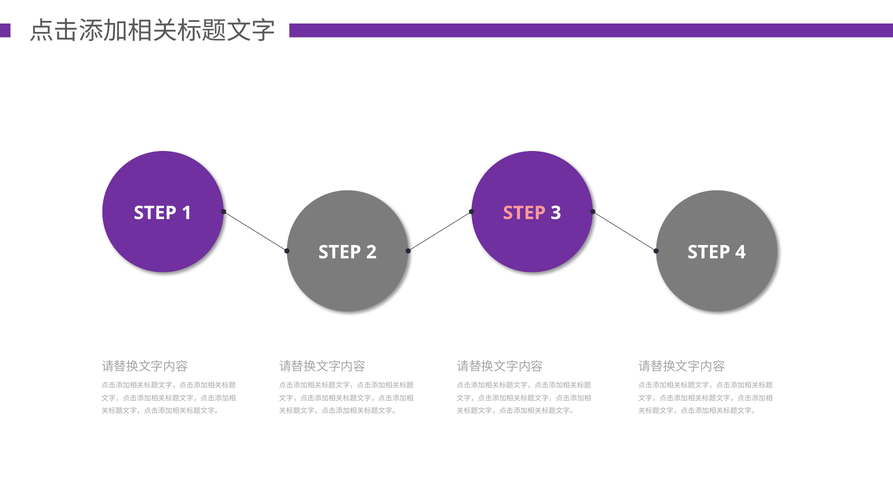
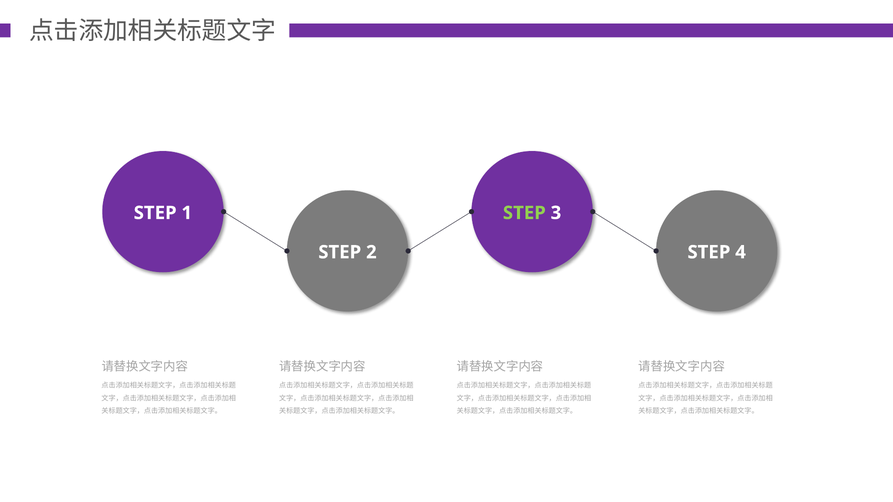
STEP colour: pink -> light green (524, 213)
